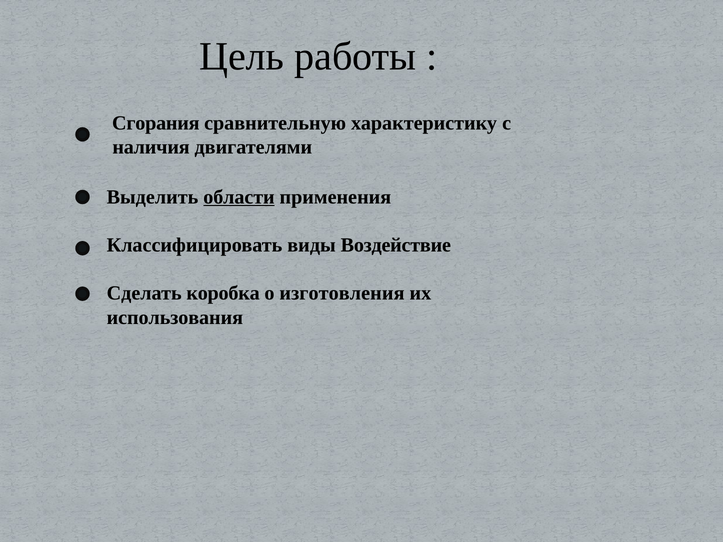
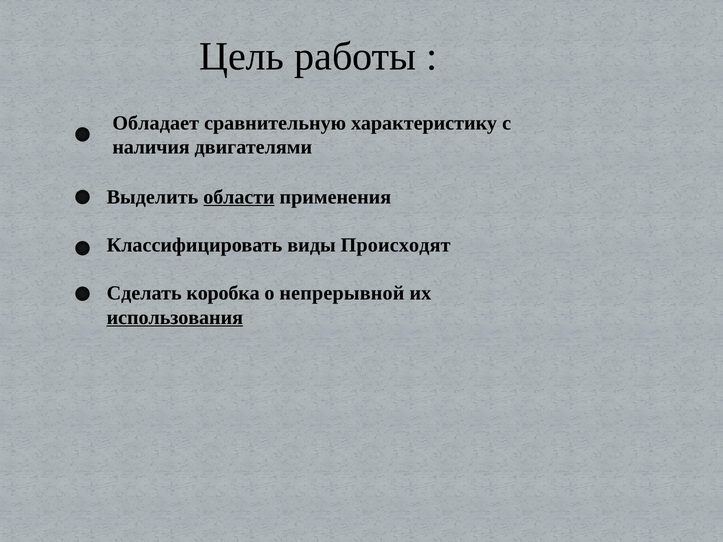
Сгорания: Сгорания -> Обладает (156, 123)
Воздействие: Воздействие -> Происходят (396, 245)
изготовления: изготовления -> непрерывной (342, 293)
использования underline: none -> present (175, 318)
